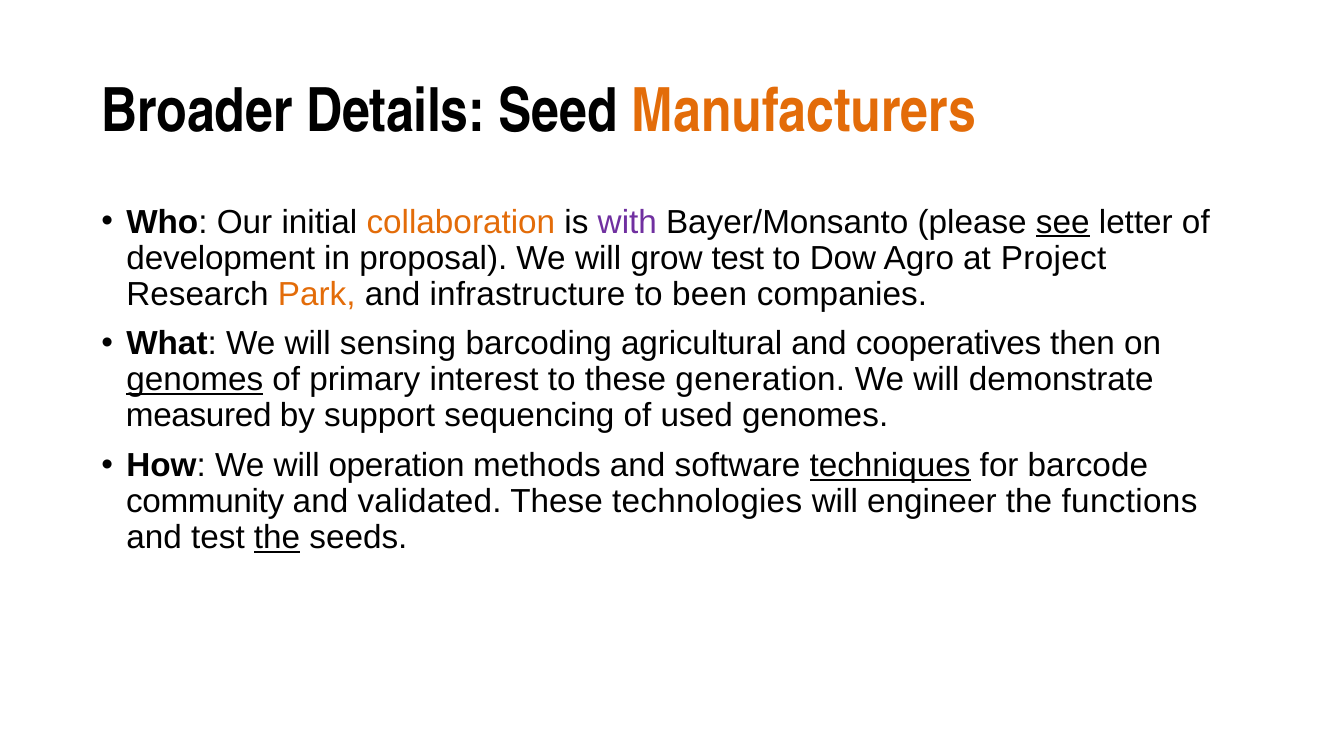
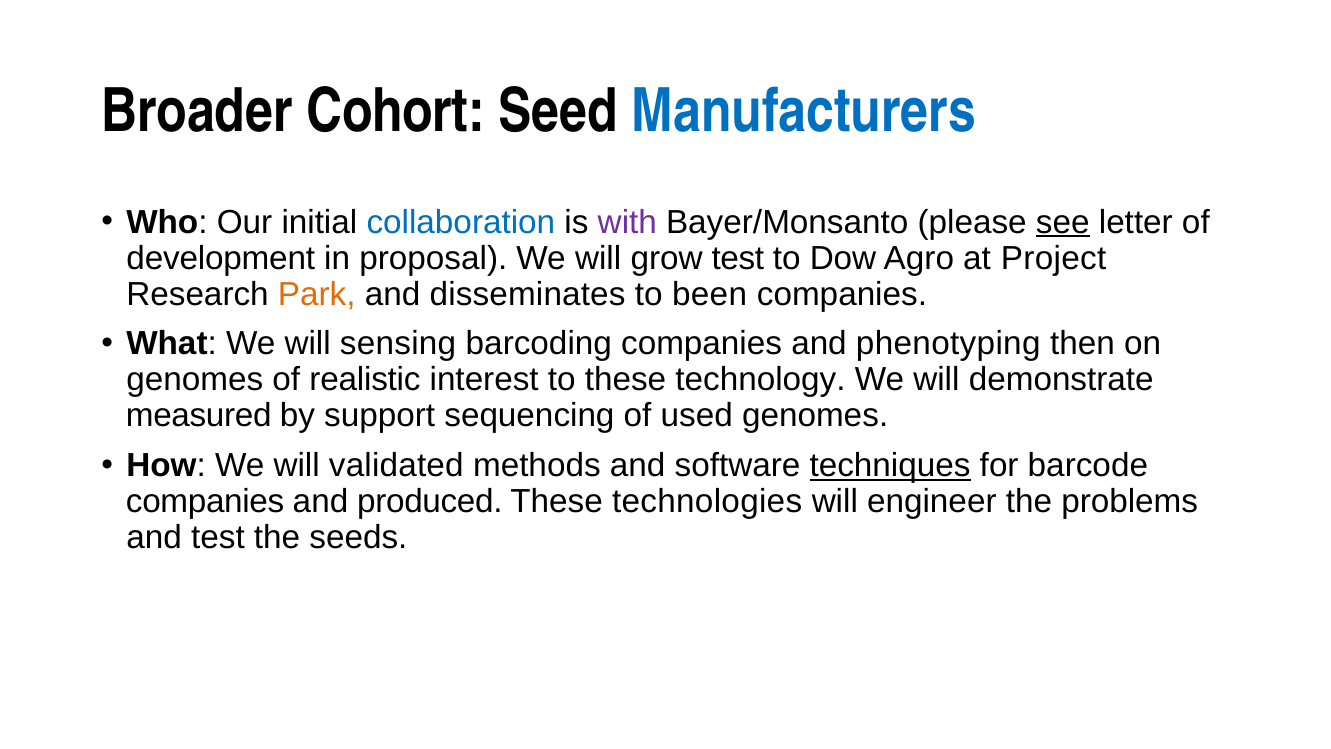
Details: Details -> Cohort (396, 112)
Manufacturers colour: orange -> blue (804, 112)
collaboration colour: orange -> blue (461, 222)
infrastructure: infrastructure -> disseminates (528, 294)
barcoding agricultural: agricultural -> companies (702, 344)
cooperatives: cooperatives -> phenotyping (948, 344)
genomes underline: present -> none (195, 380)
primary: primary -> realistic (365, 380)
generation: generation -> technology (760, 380)
operation: operation -> validated (396, 465)
community: community -> companies (205, 501)
validated: validated -> produced (430, 501)
functions: functions -> problems (1130, 501)
the underline: present -> none (277, 537)
